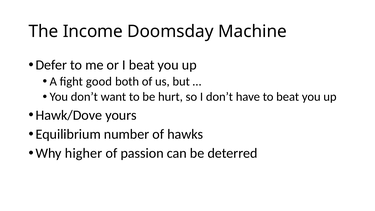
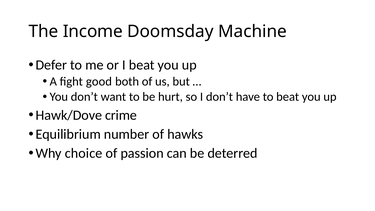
yours: yours -> crime (121, 115)
higher: higher -> choice (84, 153)
